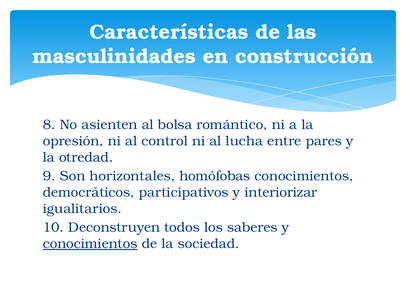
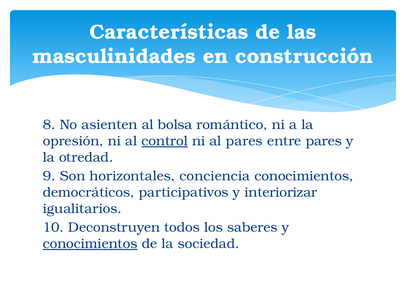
control underline: none -> present (165, 141)
al lucha: lucha -> pares (244, 141)
homófobas: homófobas -> conciencia (215, 176)
